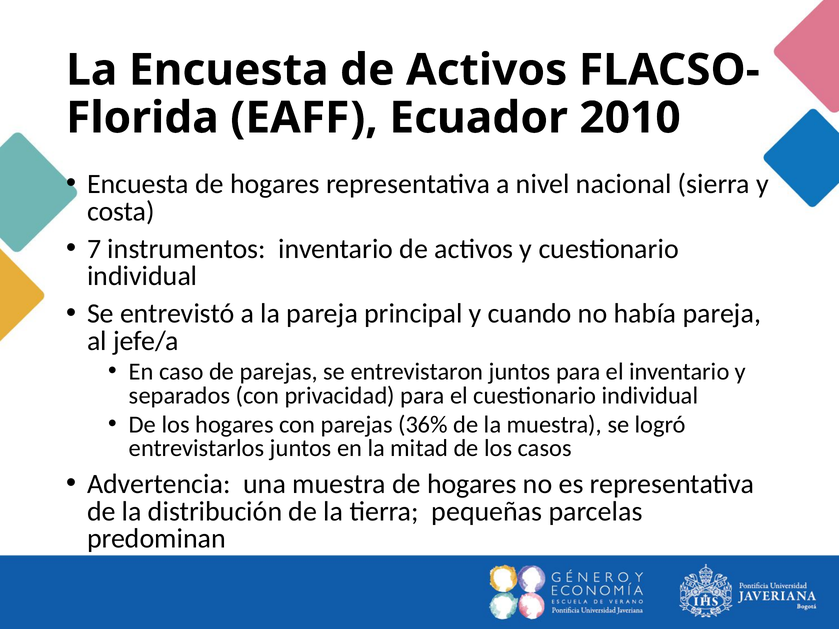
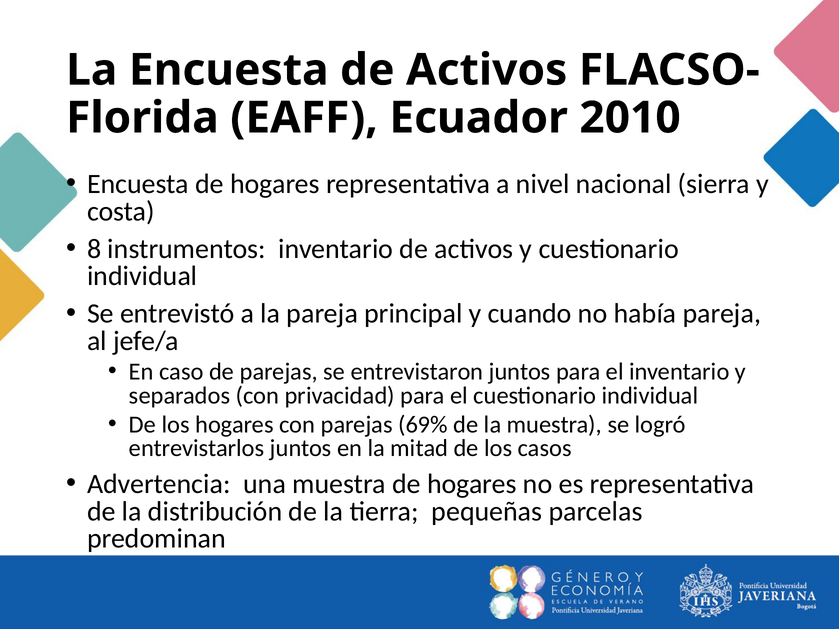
7: 7 -> 8 (94, 249)
36%: 36% -> 69% (423, 425)
